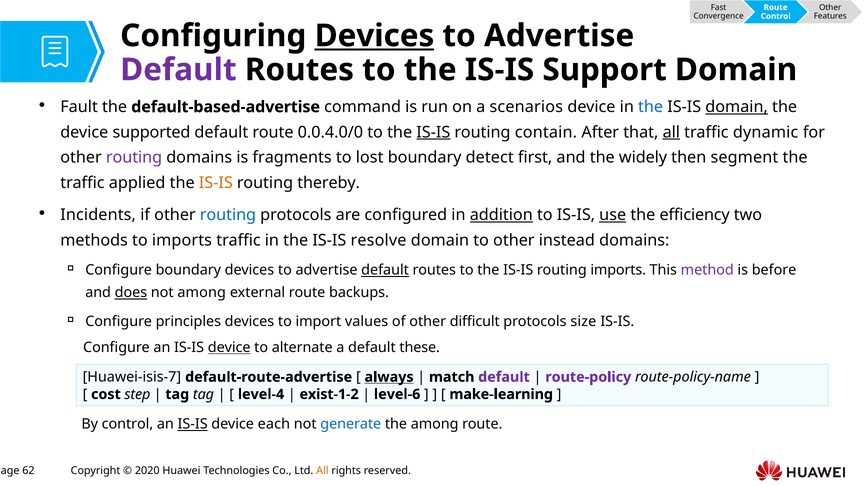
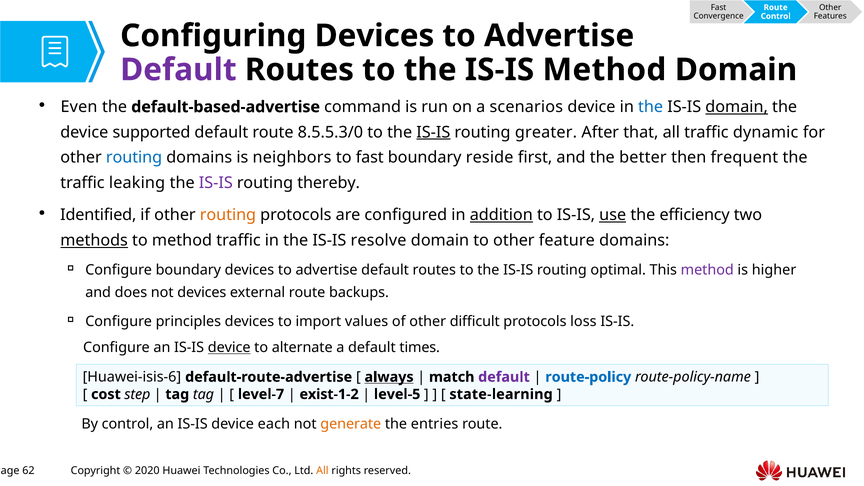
Devices underline: present -> none (374, 36)
IS-IS Support: Support -> Method (604, 70)
Fault: Fault -> Even (79, 107)
0.0.4.0/0: 0.0.4.0/0 -> 8.5.5.3/0 (330, 132)
contain: contain -> greater (546, 132)
all underline: present -> none (671, 132)
routing colour: purple -> blue (134, 157)
fragments: fragments -> neighbors (292, 157)
to lost: lost -> fast (370, 157)
detect: detect -> reside (490, 157)
widely: widely -> better (643, 157)
segment: segment -> frequent (744, 157)
applied: applied -> leaking (137, 183)
IS-IS colour: orange -> purple (216, 183)
Incidents: Incidents -> Identified (98, 215)
routing colour: blue -> orange (228, 215)
methods underline: none -> present (94, 240)
to imports: imports -> method (182, 240)
instead: instead -> feature (567, 240)
default underline: present -> none (385, 270)
routing imports: imports -> optimal (618, 270)
before: before -> higher (774, 270)
does underline: present -> none (131, 293)
not among: among -> devices (202, 293)
size: size -> loss (583, 322)
these: these -> times (420, 348)
Huawei-isis-7: Huawei-isis-7 -> Huawei-isis-6 (132, 377)
route-policy colour: purple -> blue (588, 377)
level-4: level-4 -> level-7 (261, 394)
level-6: level-6 -> level-5 (397, 394)
make-learning: make-learning -> state-learning (501, 394)
IS-IS underline: present -> none (193, 424)
generate colour: blue -> orange (351, 424)
the among: among -> entries (435, 424)
